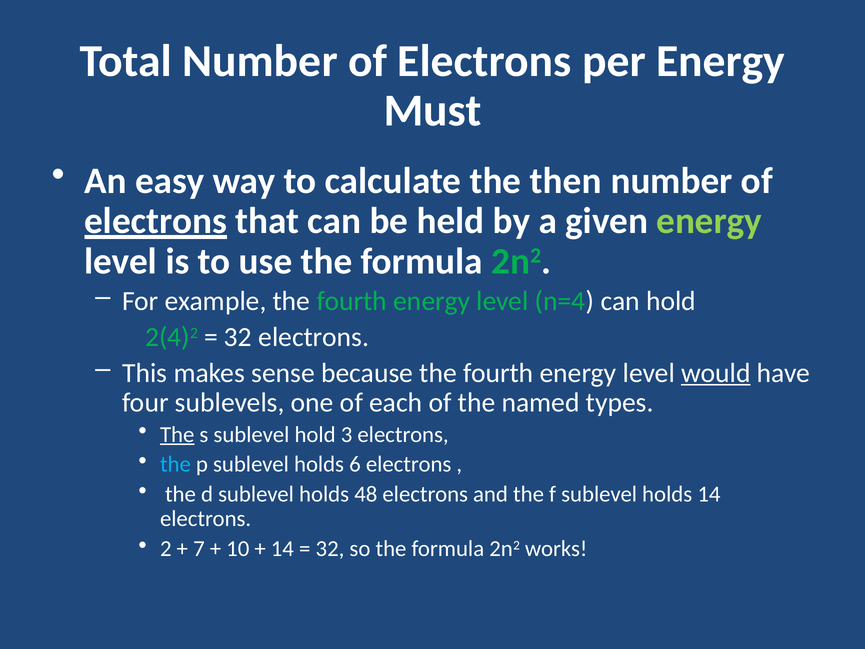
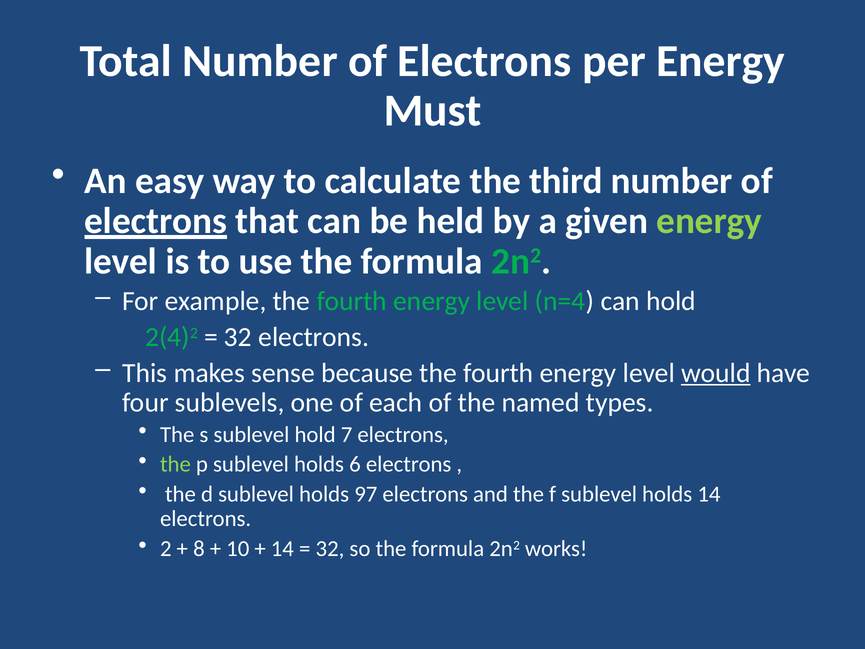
then: then -> third (566, 181)
The underline: present -> none (177, 434)
3: 3 -> 7 (347, 434)
the colour: light blue -> light green (175, 464)
48: 48 -> 97 (366, 494)
7: 7 -> 8 (199, 549)
